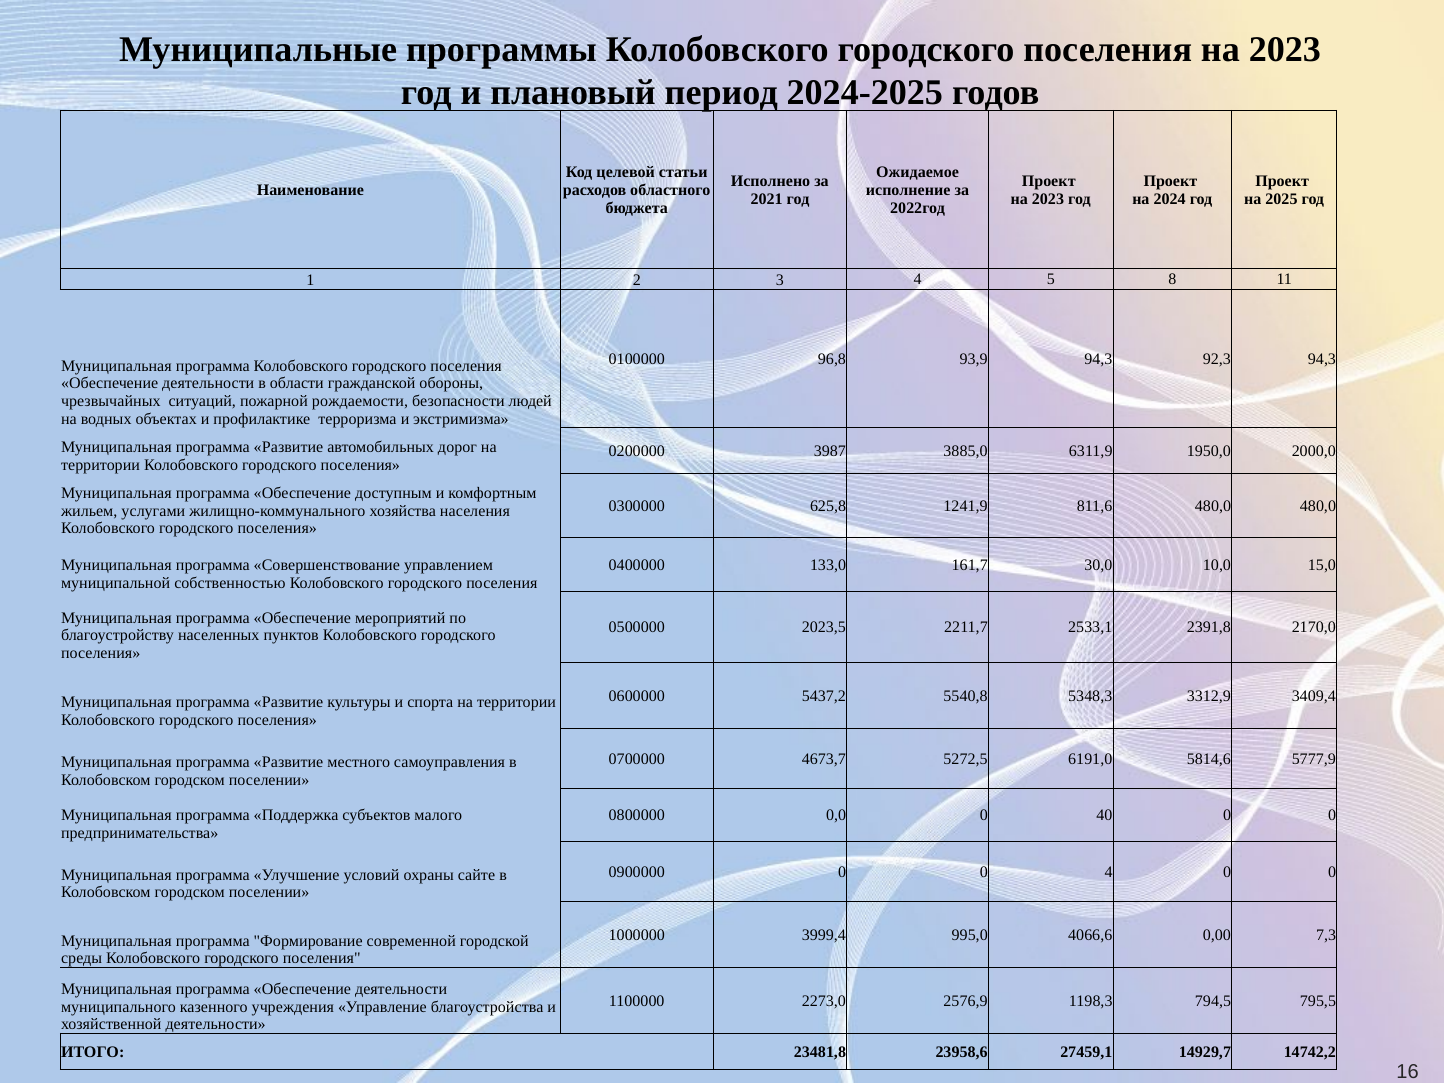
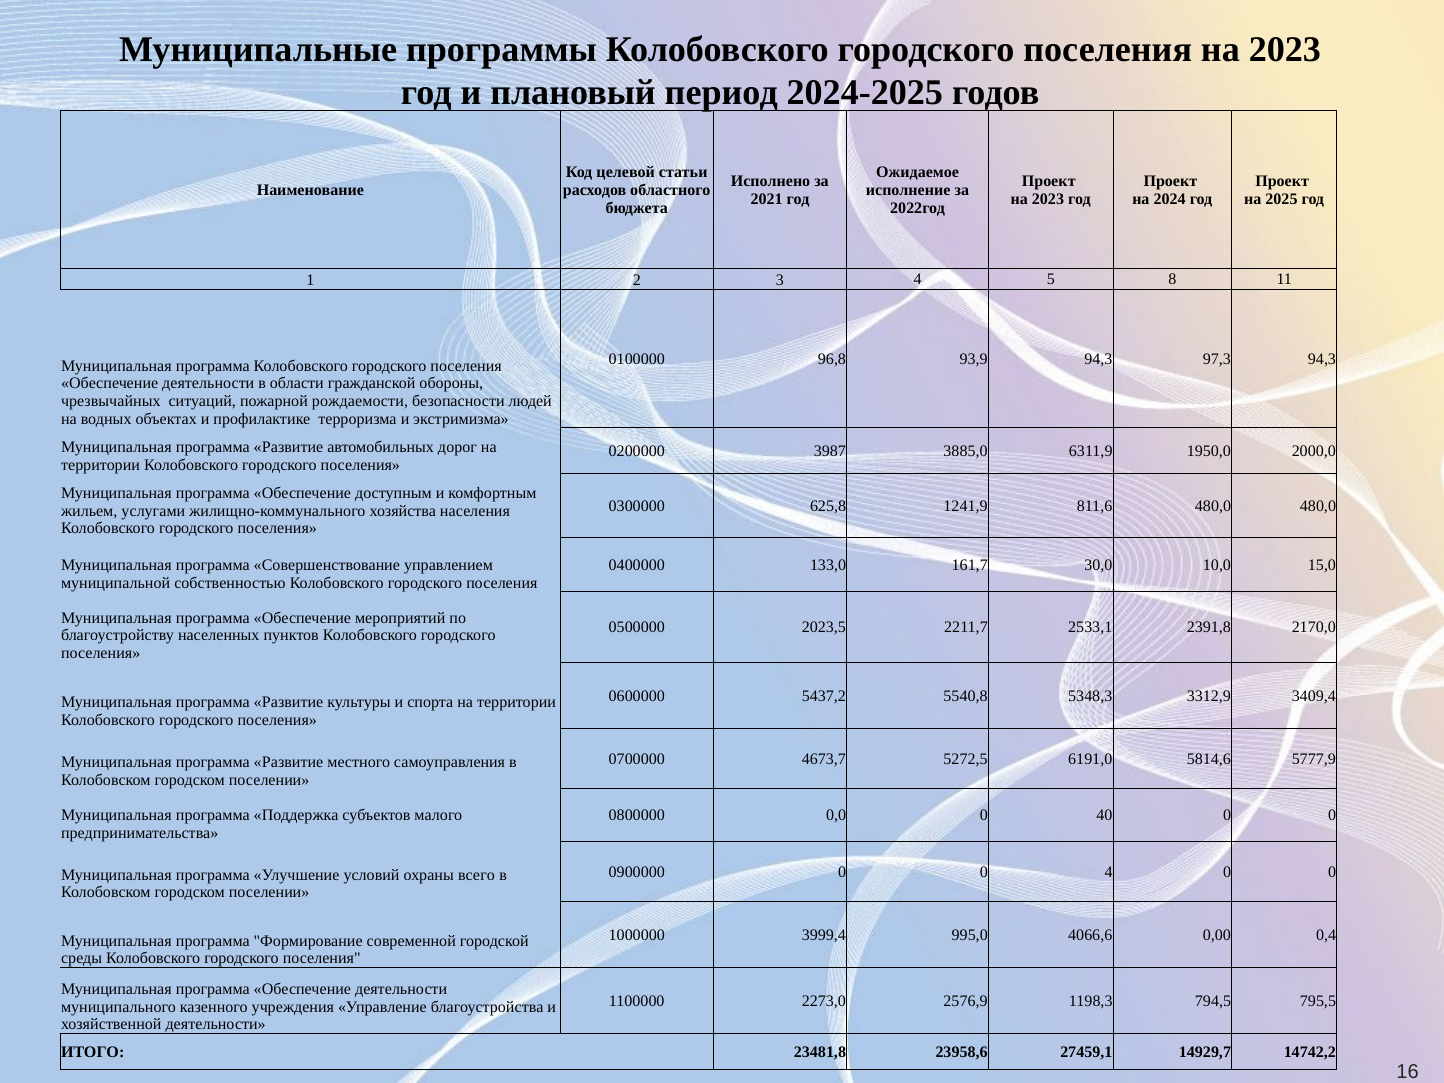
92,3: 92,3 -> 97,3 (1217, 359)
сайте: сайте -> всего (477, 875)
7,3: 7,3 -> 0,4 (1326, 935)
